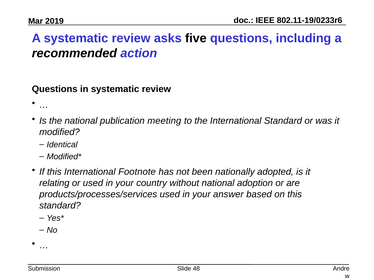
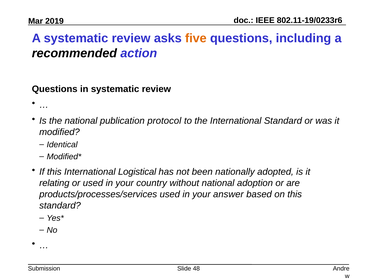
five colour: black -> orange (196, 38)
meeting: meeting -> protocol (164, 121)
Footnote: Footnote -> Logistical (137, 172)
